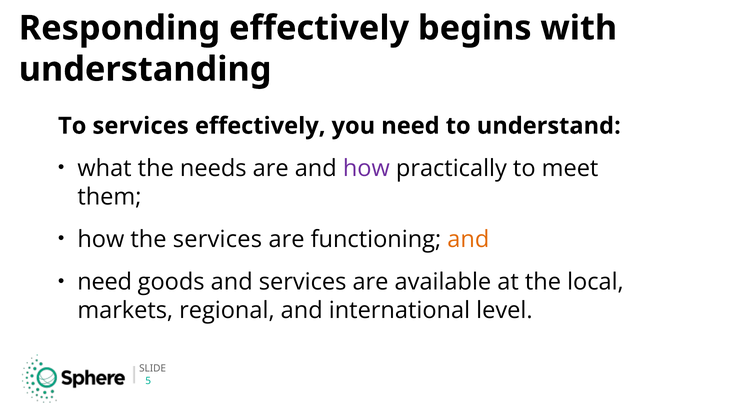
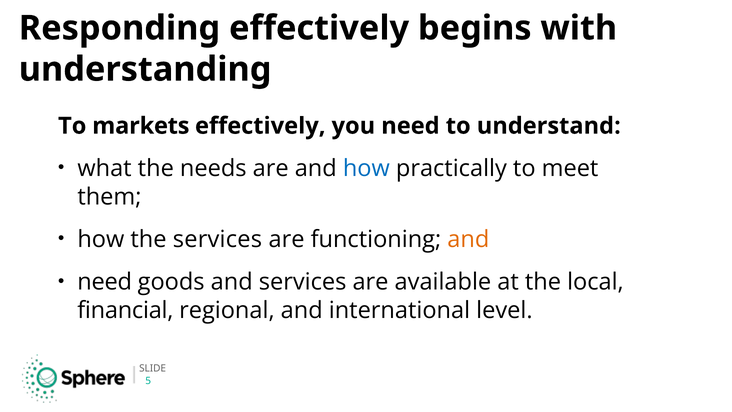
To services: services -> markets (141, 126)
how colour: purple -> blue (366, 168)
markets: markets -> financial (125, 310)
